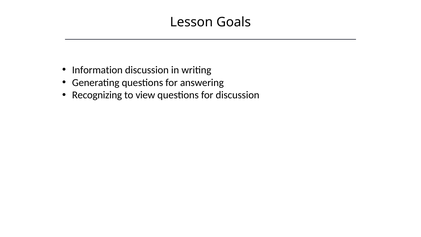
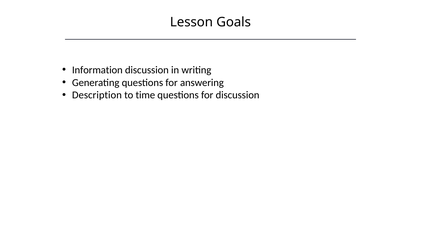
Recognizing: Recognizing -> Description (97, 95)
view: view -> time (145, 95)
